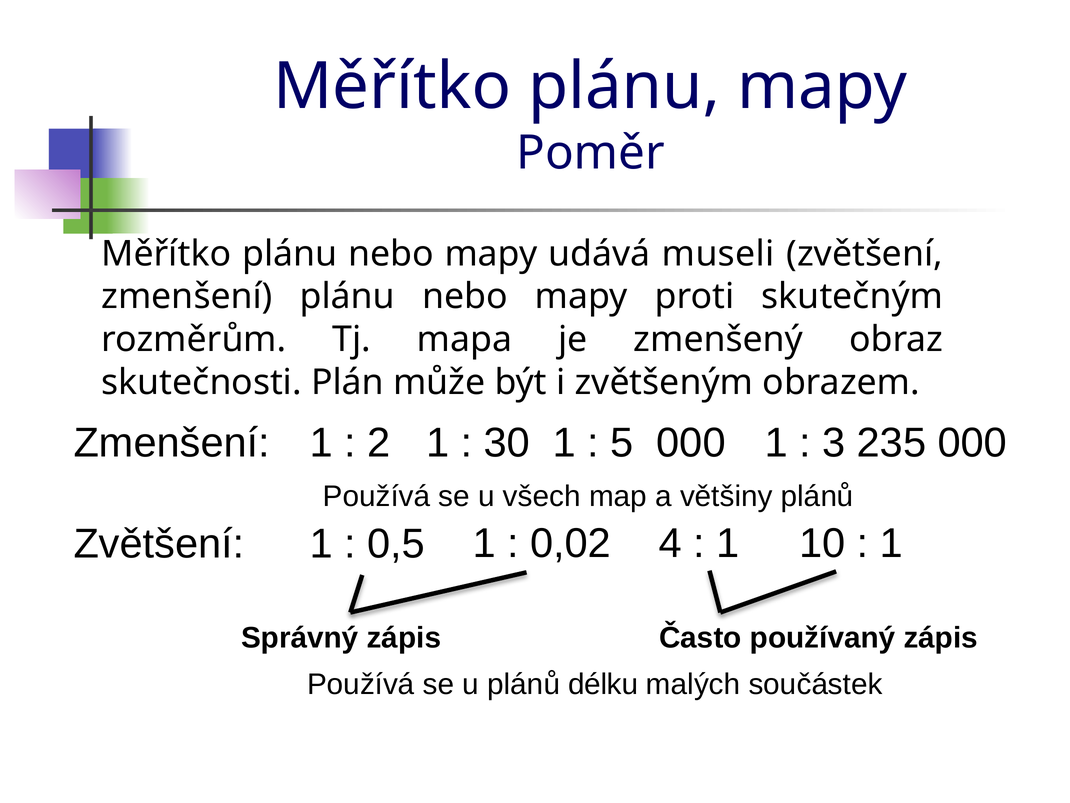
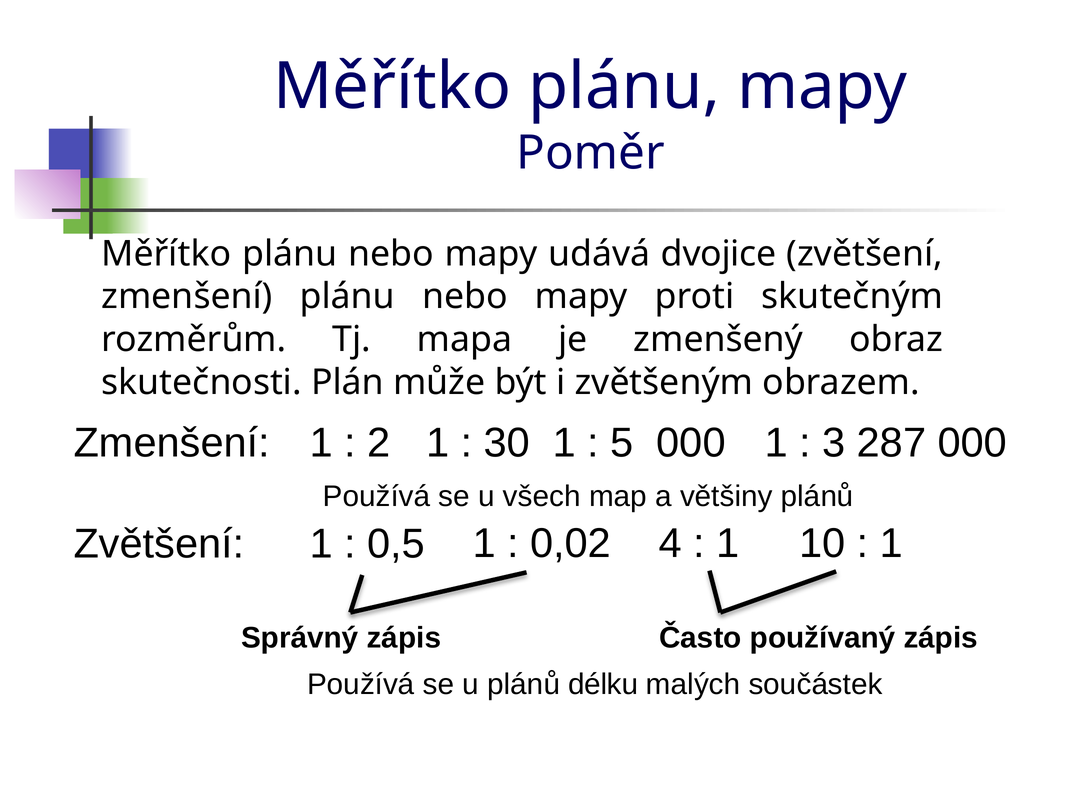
museli: museli -> dvojice (719, 254)
235: 235 -> 287 (891, 443)
